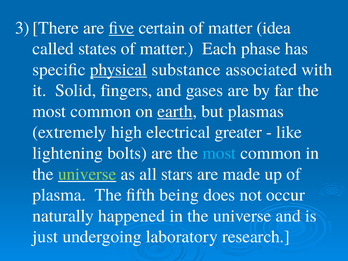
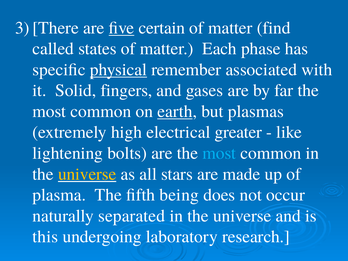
idea: idea -> find (274, 28)
substance: substance -> remember (186, 70)
universe colour: light green -> yellow (87, 174)
happened: happened -> separated (132, 216)
just: just -> this (45, 237)
